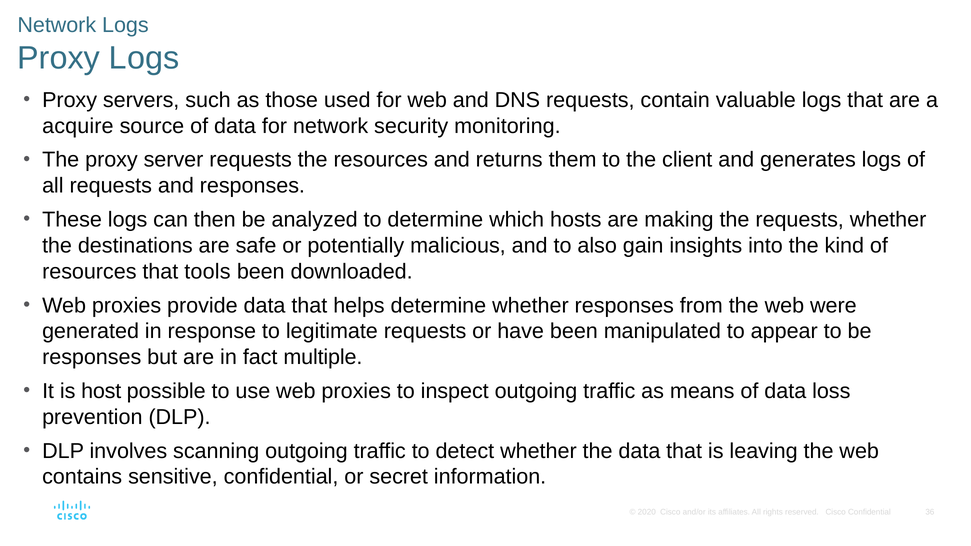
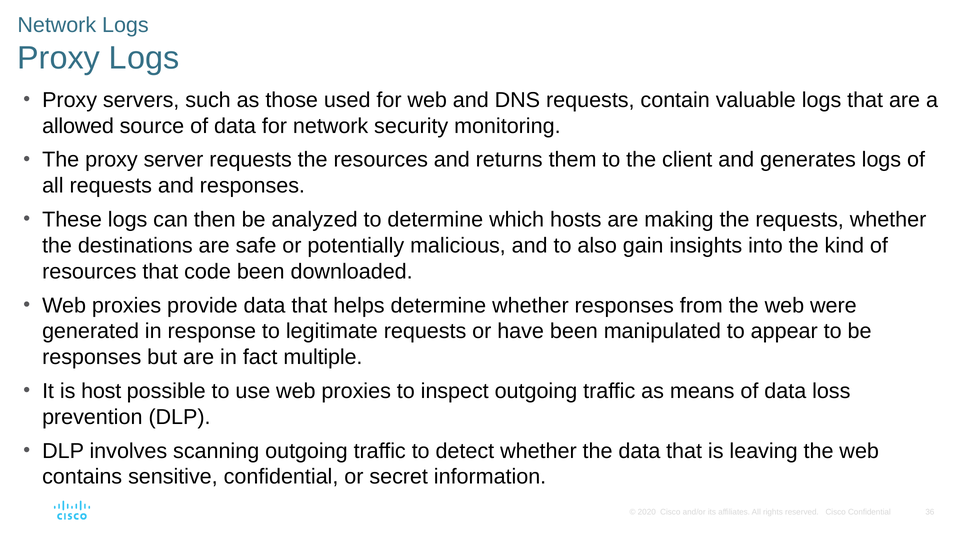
acquire: acquire -> allowed (78, 126)
tools: tools -> code (208, 272)
